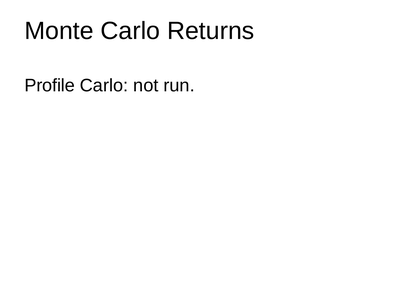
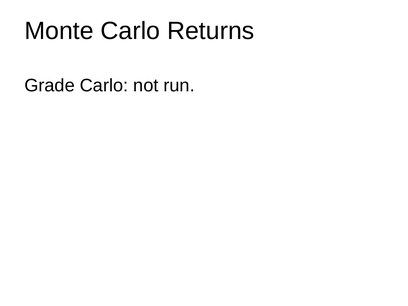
Profile: Profile -> Grade (50, 86)
